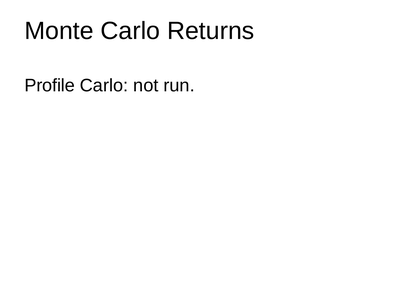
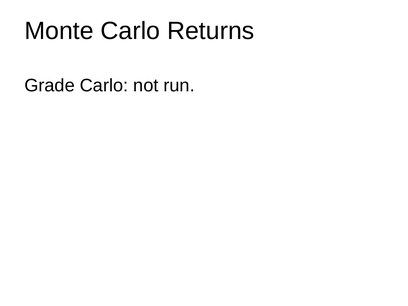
Profile: Profile -> Grade (50, 86)
